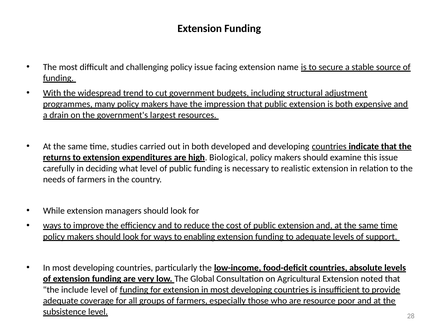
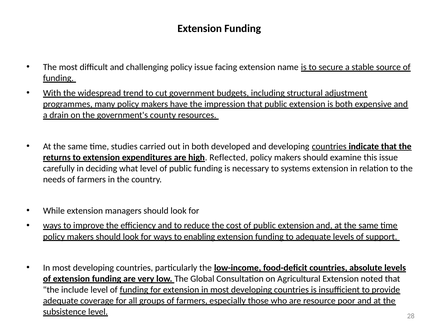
largest: largest -> county (163, 115)
Biological: Biological -> Reflected (229, 157)
realistic: realistic -> systems (296, 168)
